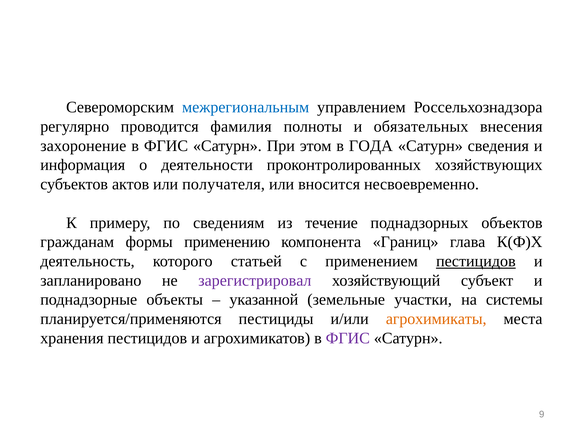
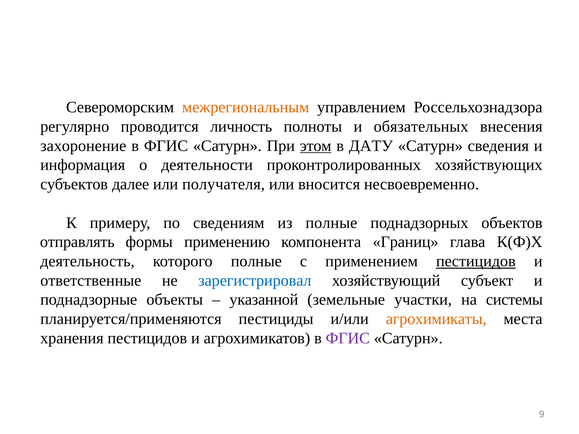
межрегиональным colour: blue -> orange (246, 107)
фамилия: фамилия -> личность (241, 127)
этом underline: none -> present (316, 146)
ГОДА: ГОДА -> ДАТУ (371, 146)
актов: актов -> далее (131, 184)
из течение: течение -> полные (331, 223)
гражданам: гражданам -> отправлять (77, 242)
которого статьей: статьей -> полные (256, 261)
запланировано: запланировано -> ответственные (91, 281)
зарегистрировал colour: purple -> blue (255, 281)
